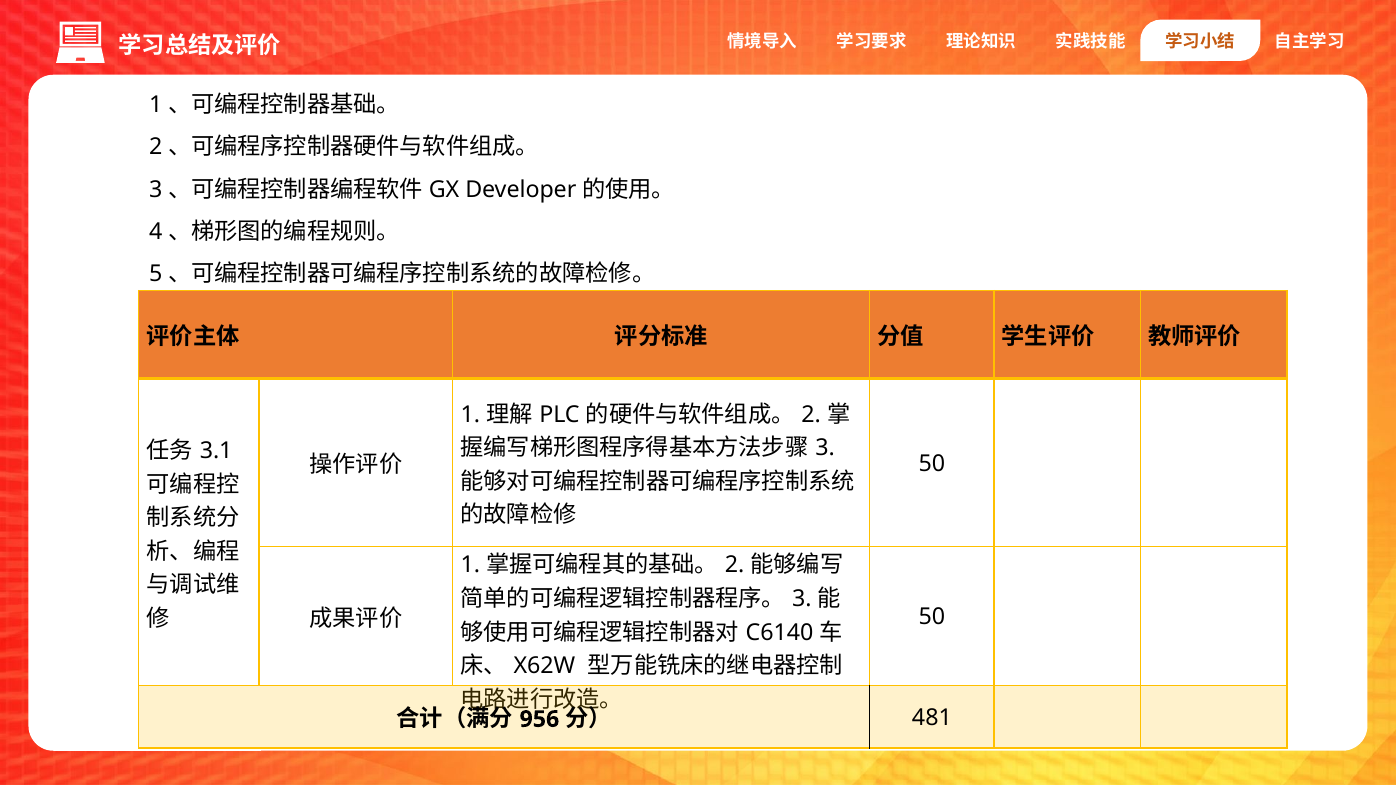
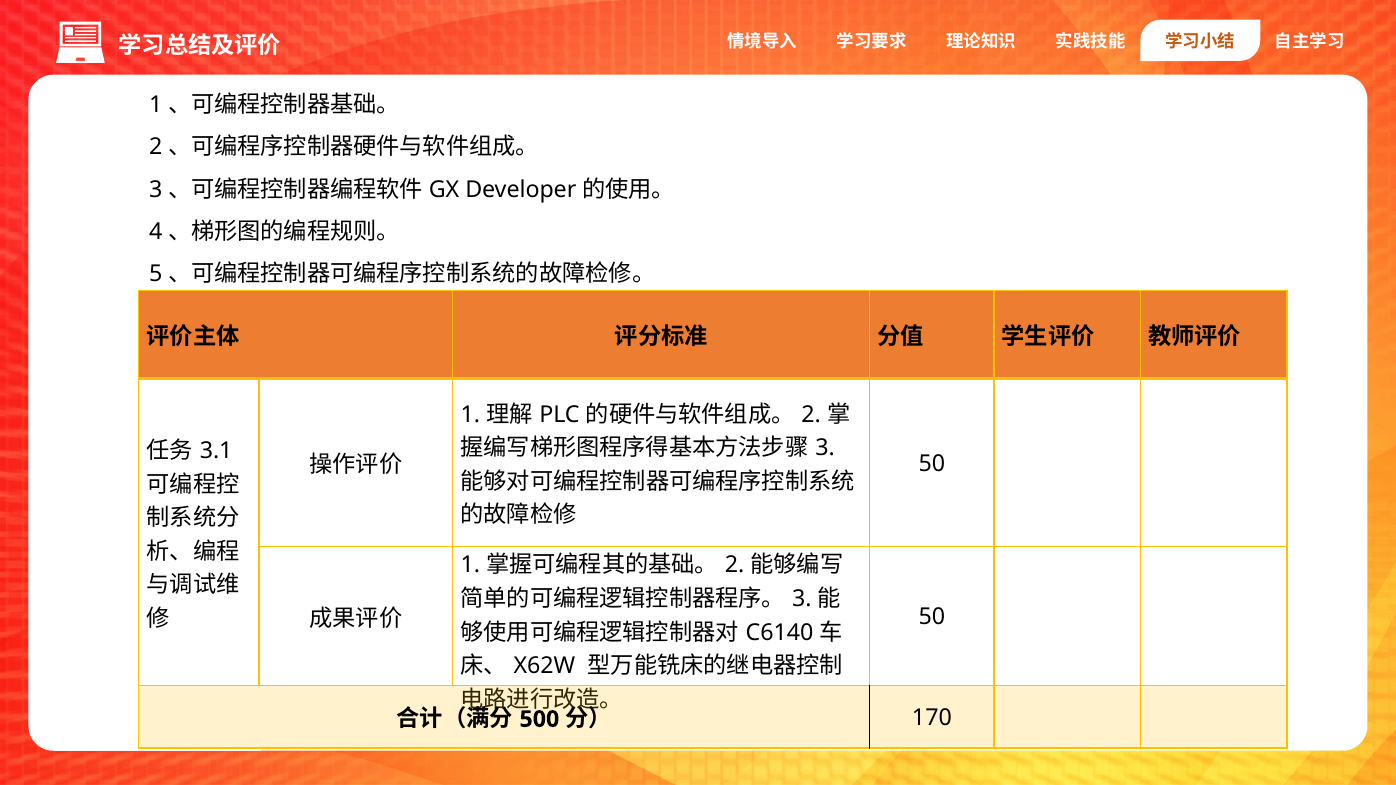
956: 956 -> 500 (539, 719)
481: 481 -> 170 (932, 718)
